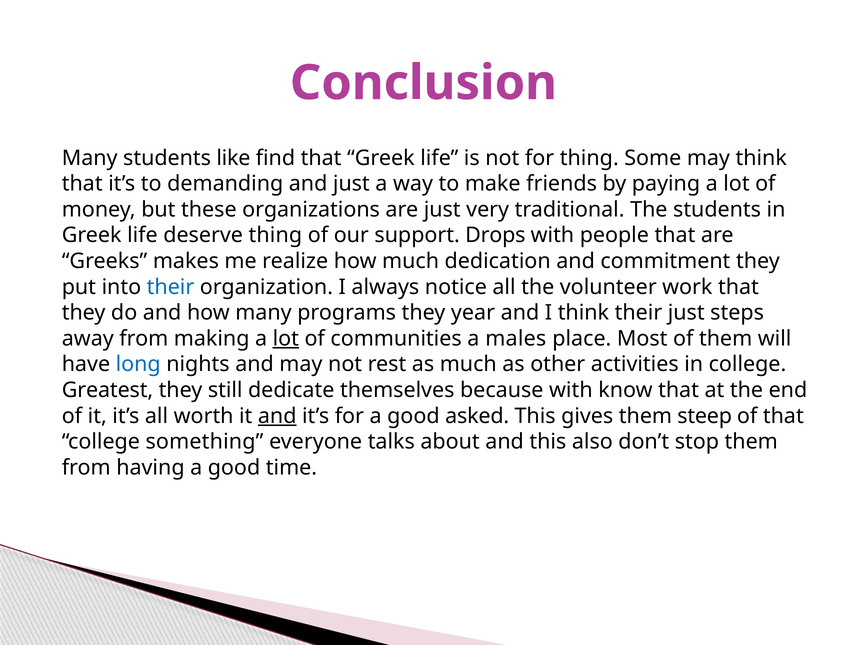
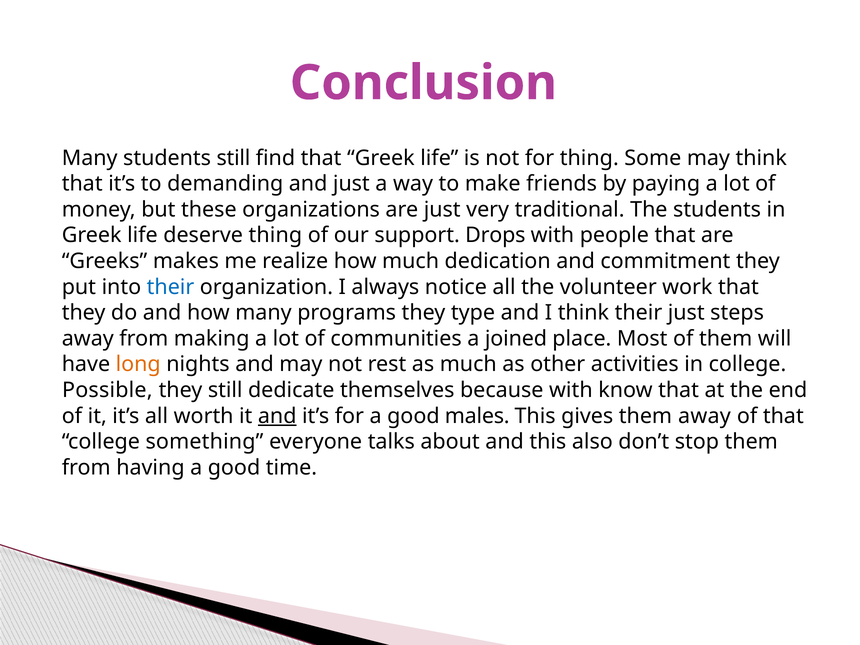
students like: like -> still (233, 158)
year: year -> type (473, 313)
lot underline: present -> none (286, 339)
males: males -> joined (516, 339)
long colour: blue -> orange (138, 364)
Greatest: Greatest -> Possible (107, 390)
asked: asked -> males (477, 416)
them steep: steep -> away (704, 416)
